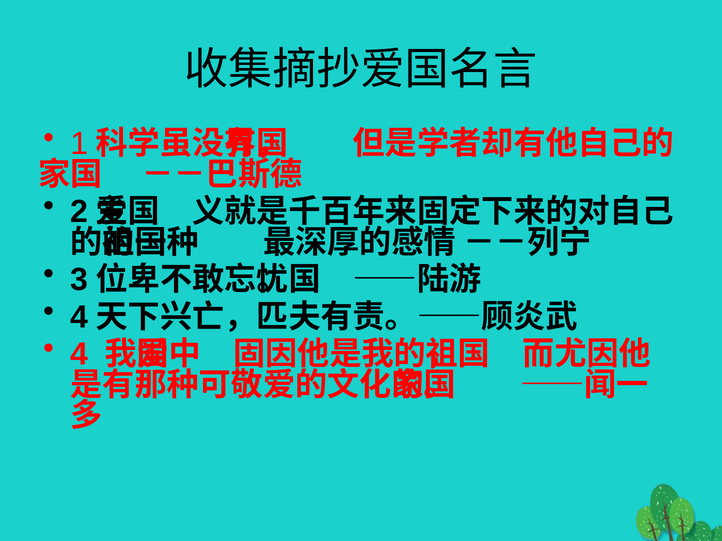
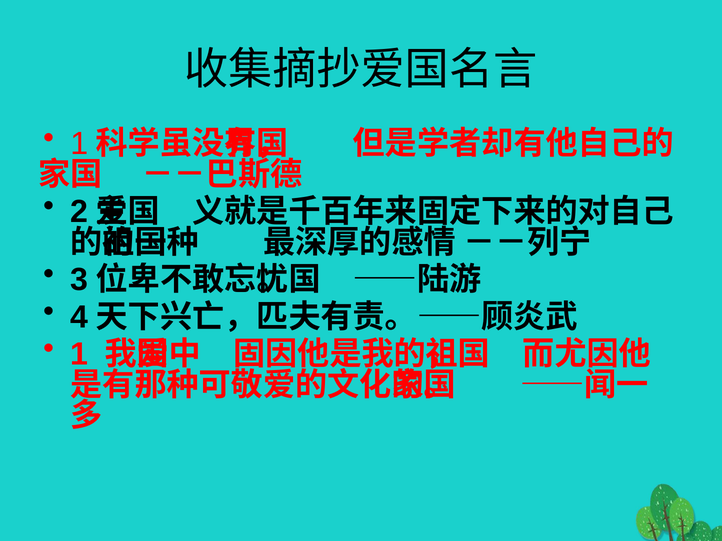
4: 4 -> 1 (79, 355)
